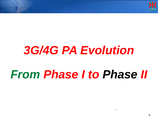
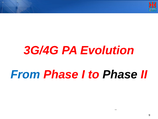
From colour: green -> blue (25, 74)
